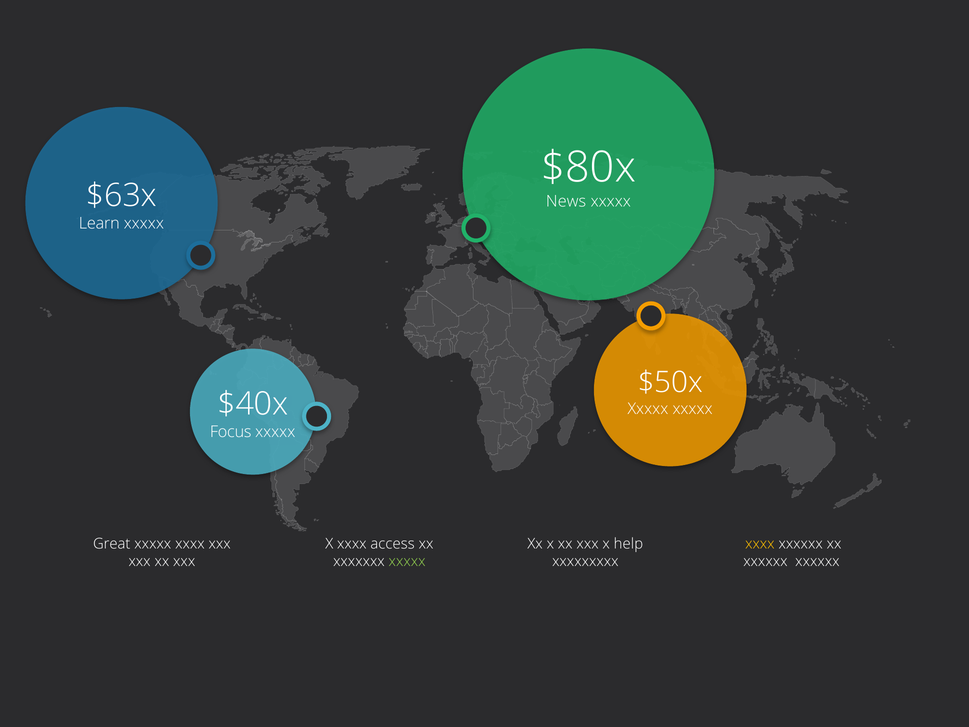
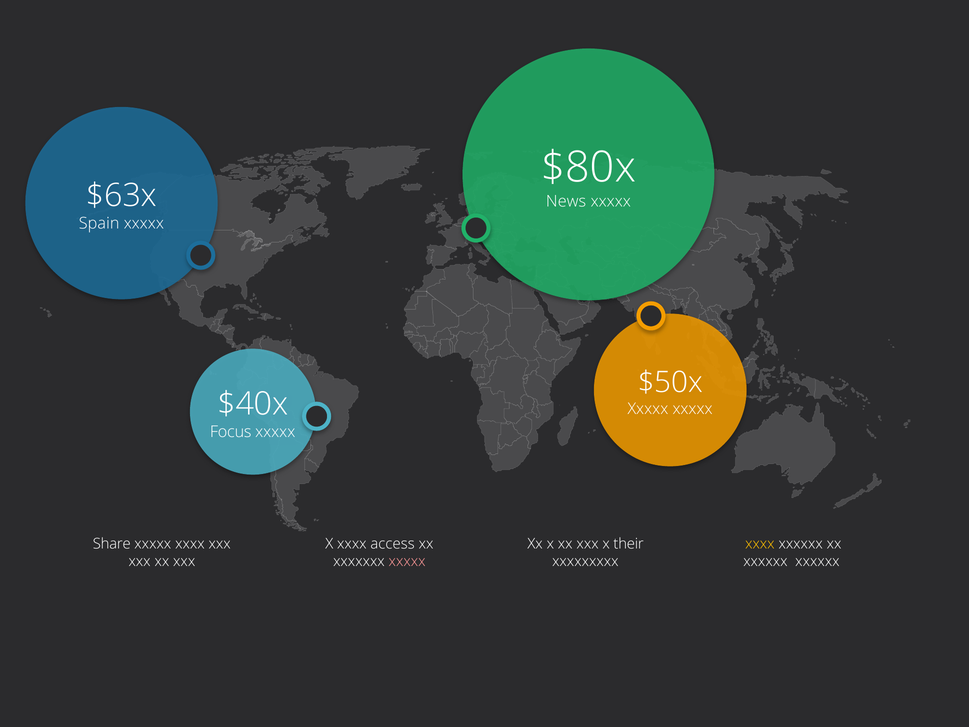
Learn: Learn -> Spain (99, 223)
Great: Great -> Share (112, 543)
help: help -> their (629, 543)
xxxxx colour: light green -> pink (407, 561)
